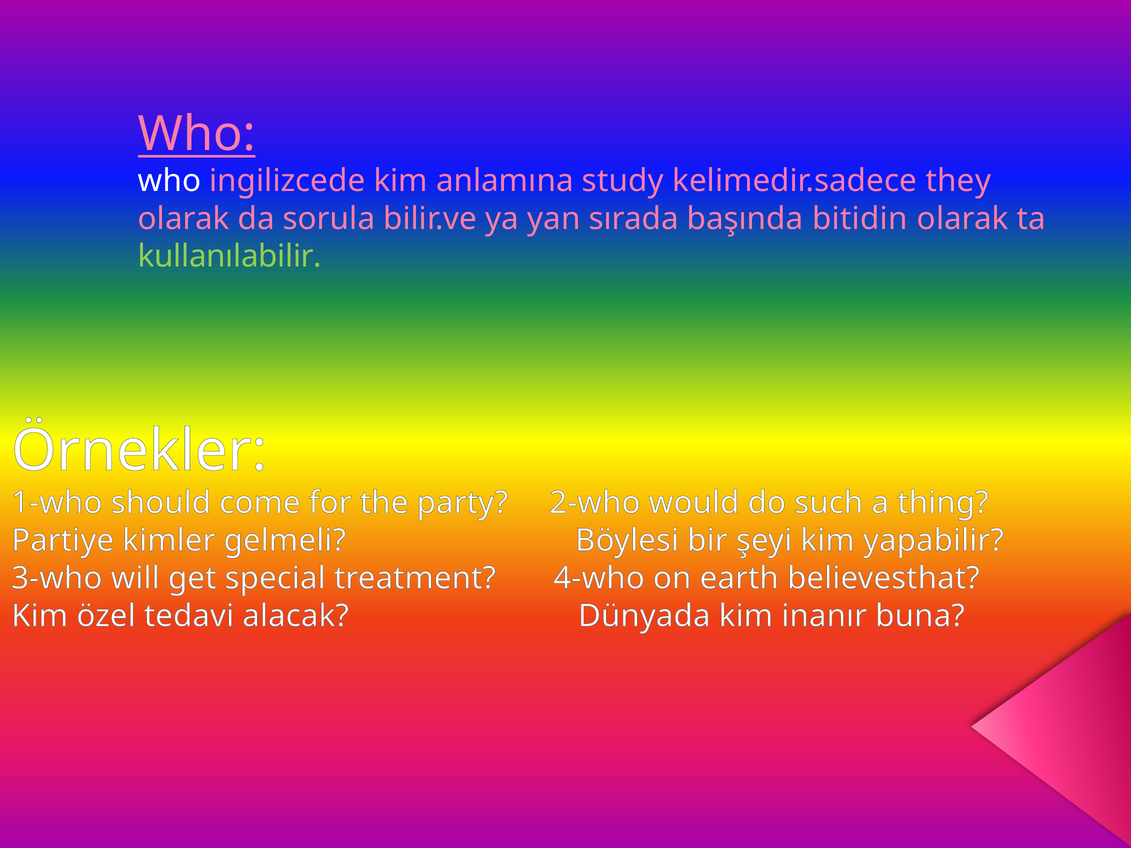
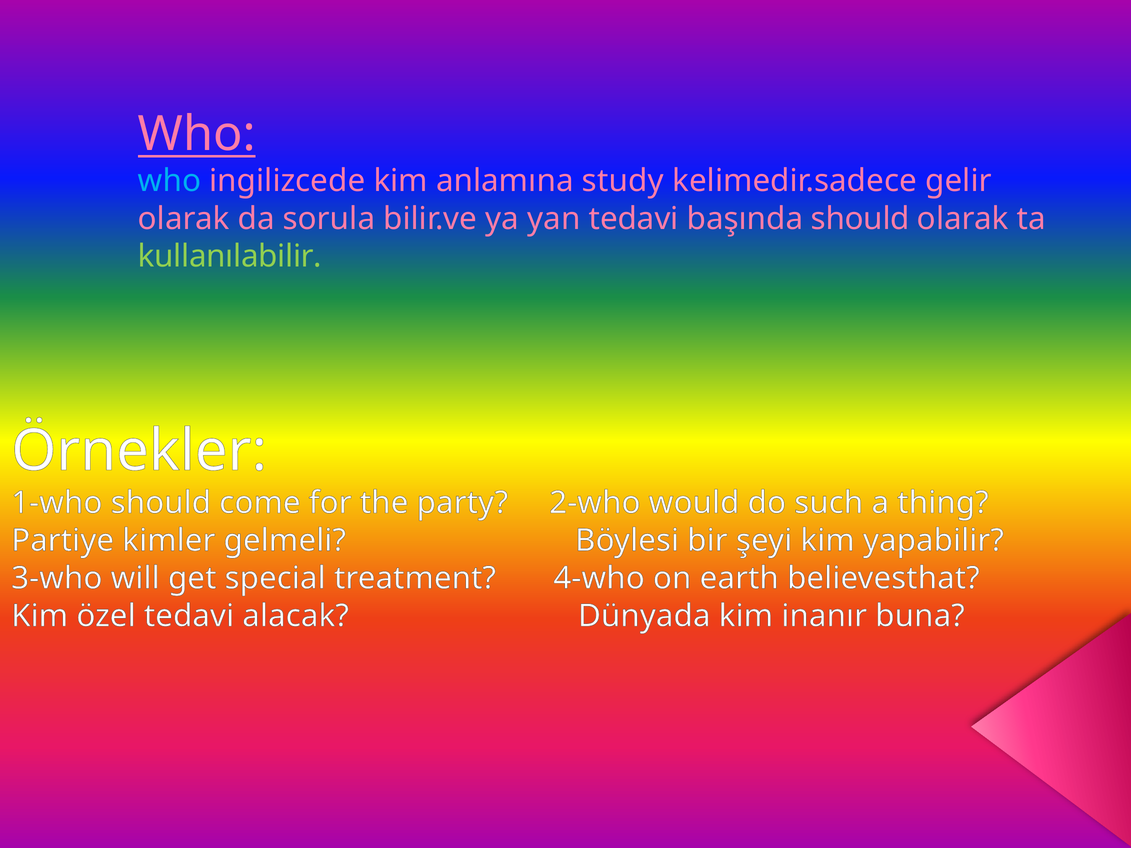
who colour: white -> light blue (170, 181)
they: they -> gelir (958, 181)
yan sırada: sırada -> tedavi (634, 219)
başında bitidin: bitidin -> should (860, 219)
